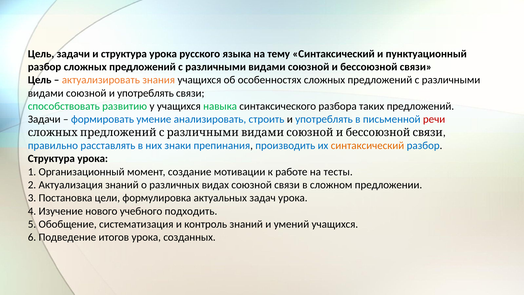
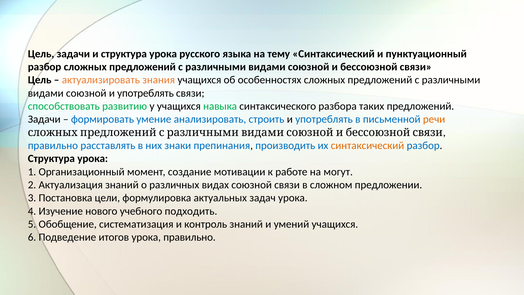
речи colour: red -> orange (434, 119)
тесты: тесты -> могут (338, 172)
урока созданных: созданных -> правильно (189, 237)
